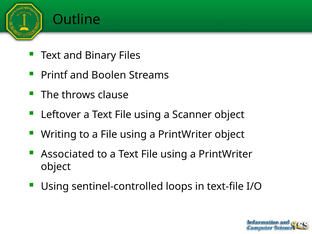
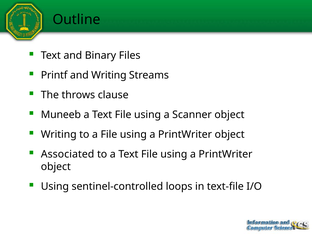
and Boolen: Boolen -> Writing (109, 75)
Leftover: Leftover -> Muneeb (61, 115)
